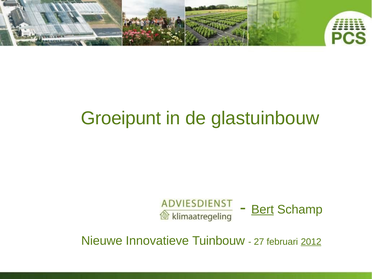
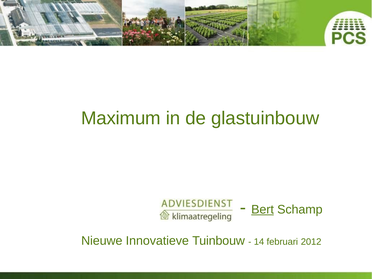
Groeipunt: Groeipunt -> Maximum (121, 118)
27: 27 -> 14 (259, 242)
2012 underline: present -> none (311, 242)
